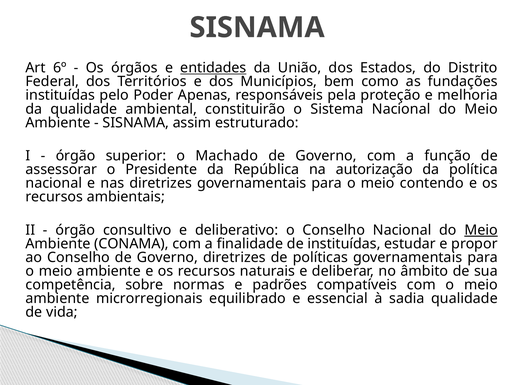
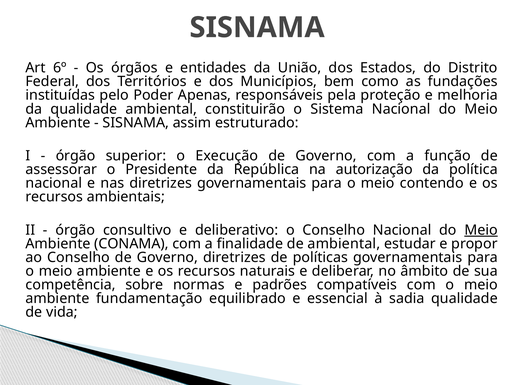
entidades underline: present -> none (213, 68)
Machado: Machado -> Execução (227, 156)
de instituídas: instituídas -> ambiental (344, 244)
microrregionais: microrregionais -> fundamentação (149, 298)
